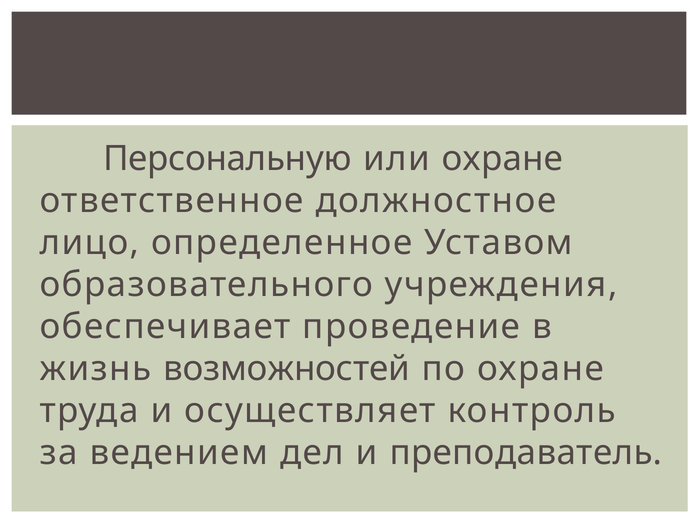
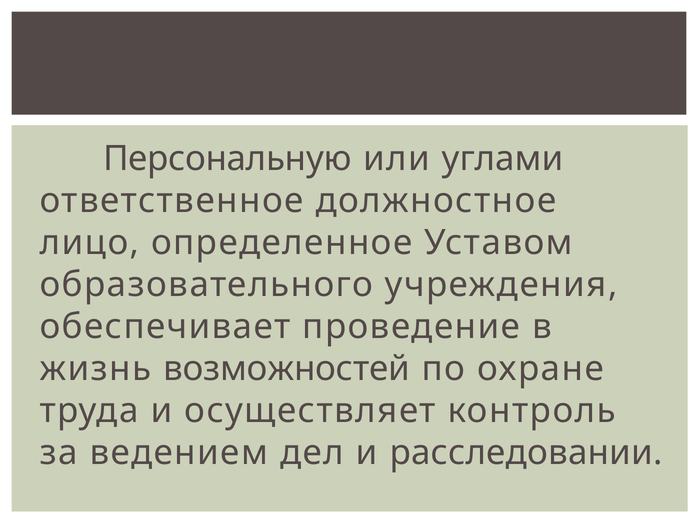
или охране: охране -> углами (503, 159)
преподаватель: преподаватель -> расследовании (526, 453)
